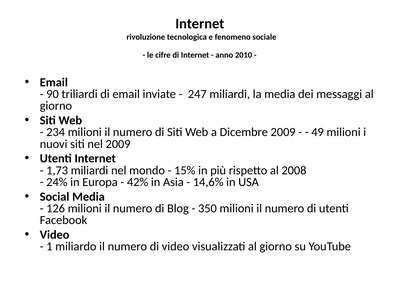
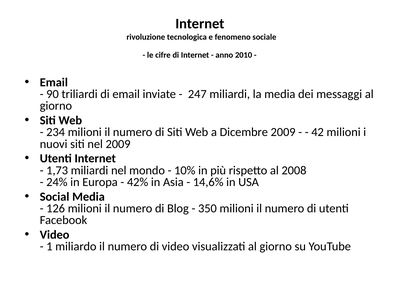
49: 49 -> 42 (318, 132)
15%: 15% -> 10% (185, 170)
